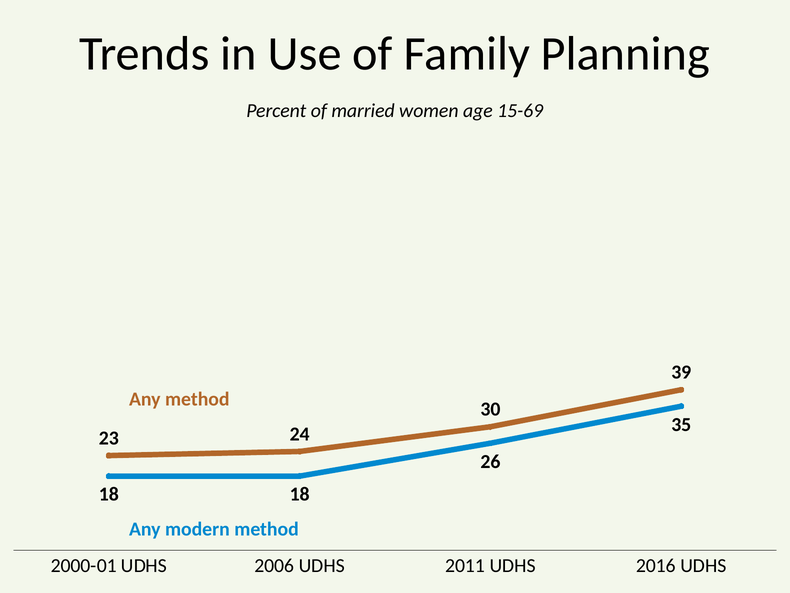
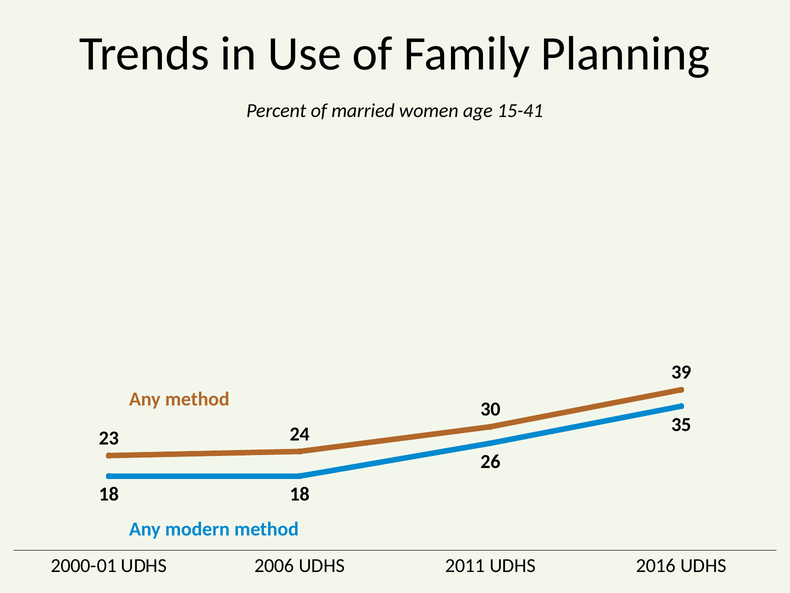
15-69: 15-69 -> 15-41 (520, 111)
